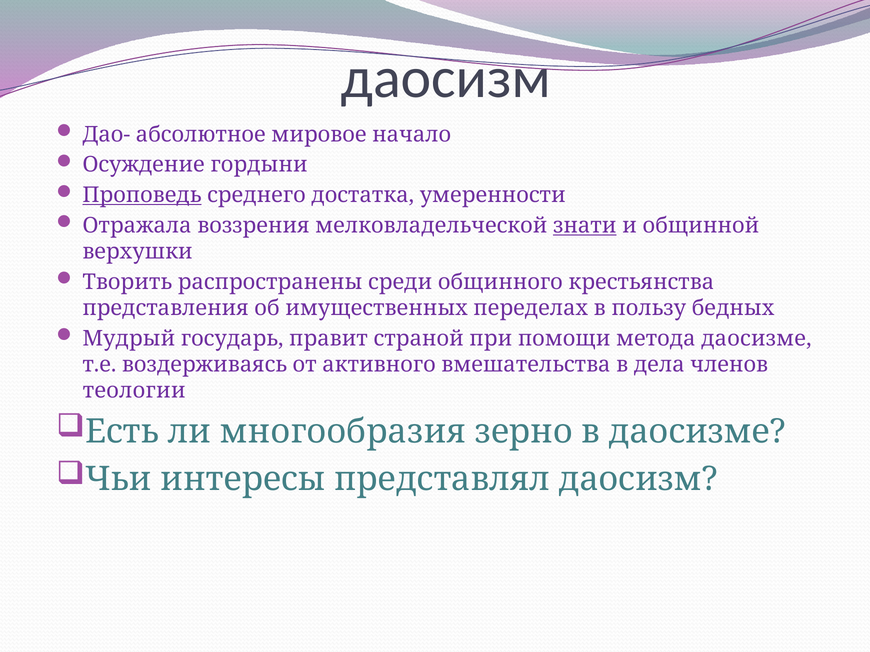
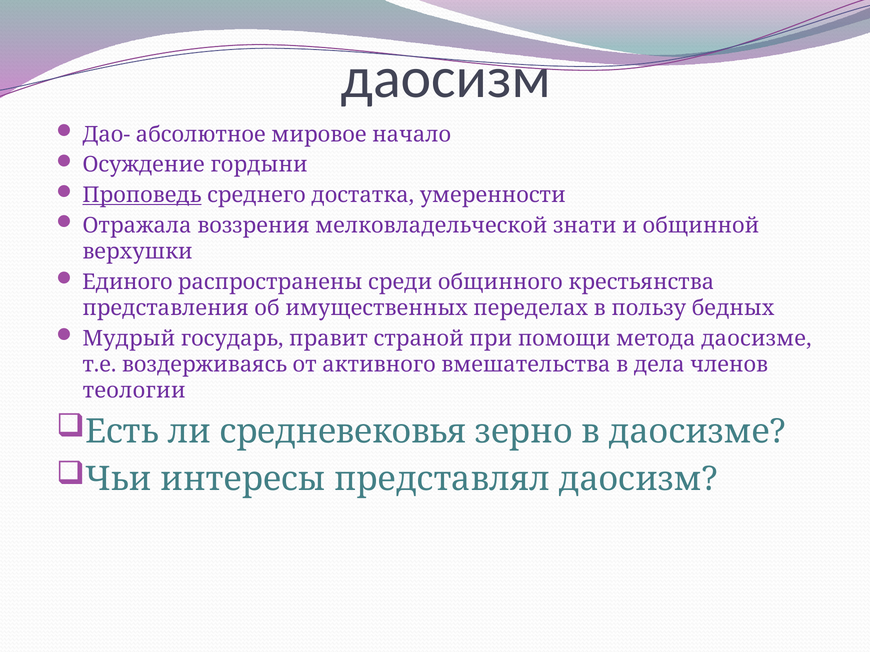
знати underline: present -> none (585, 226)
Творить: Творить -> Единого (127, 282)
многообразия: многообразия -> средневековья (343, 432)
